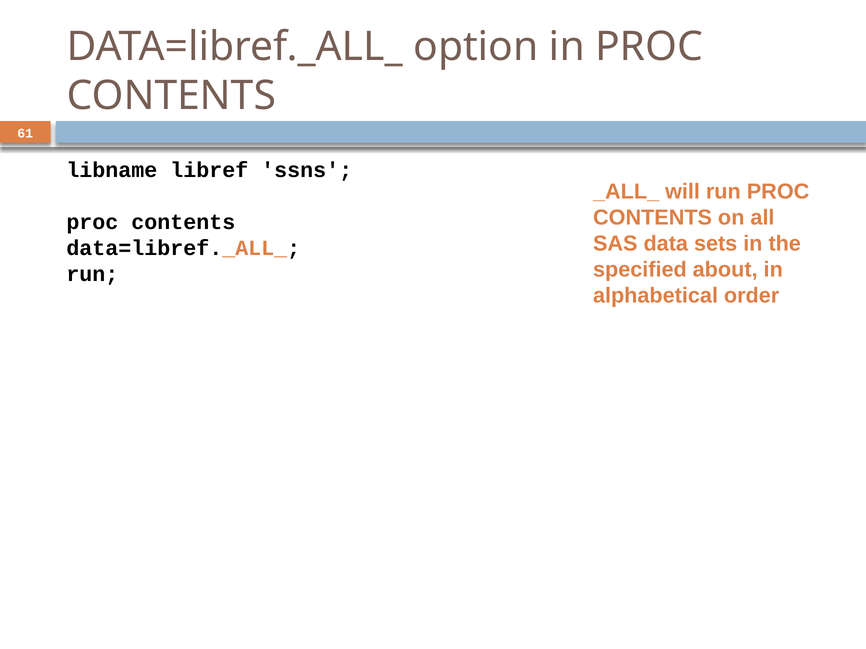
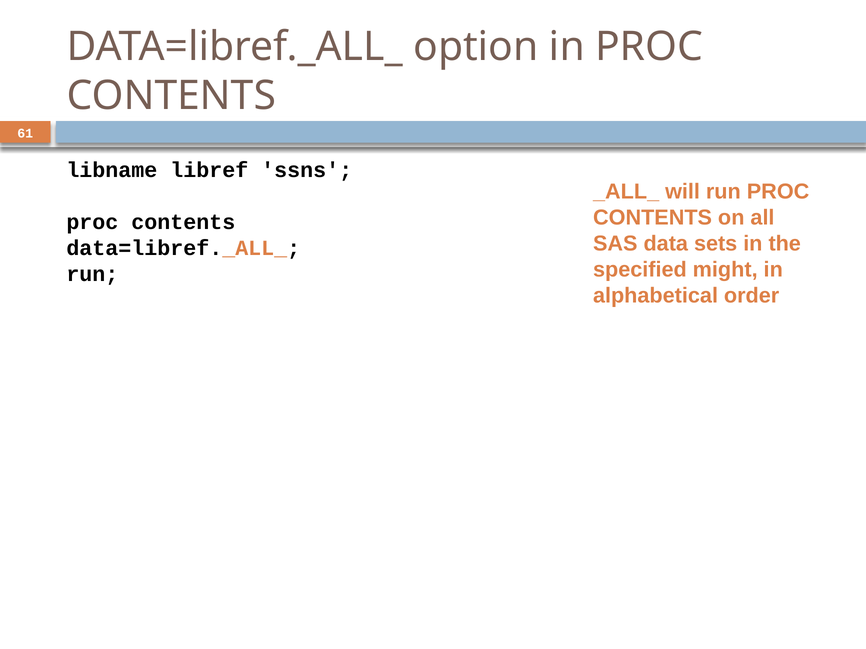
about: about -> might (725, 270)
